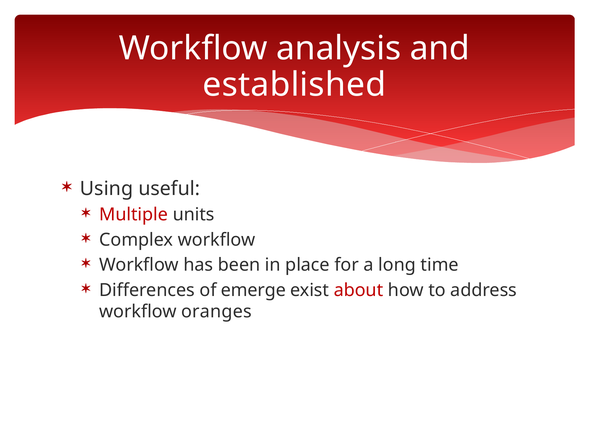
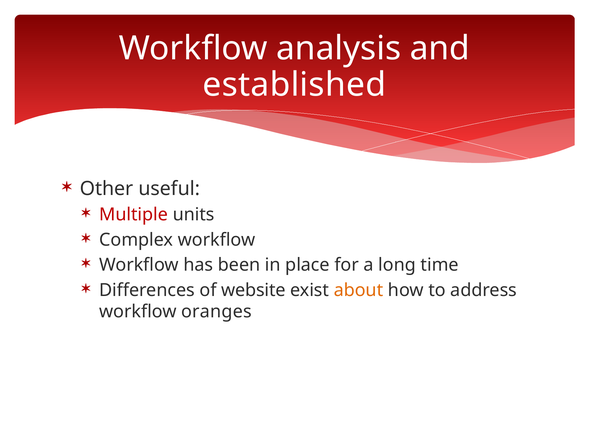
Using: Using -> Other (107, 188)
emerge: emerge -> website (253, 290)
about colour: red -> orange (358, 290)
